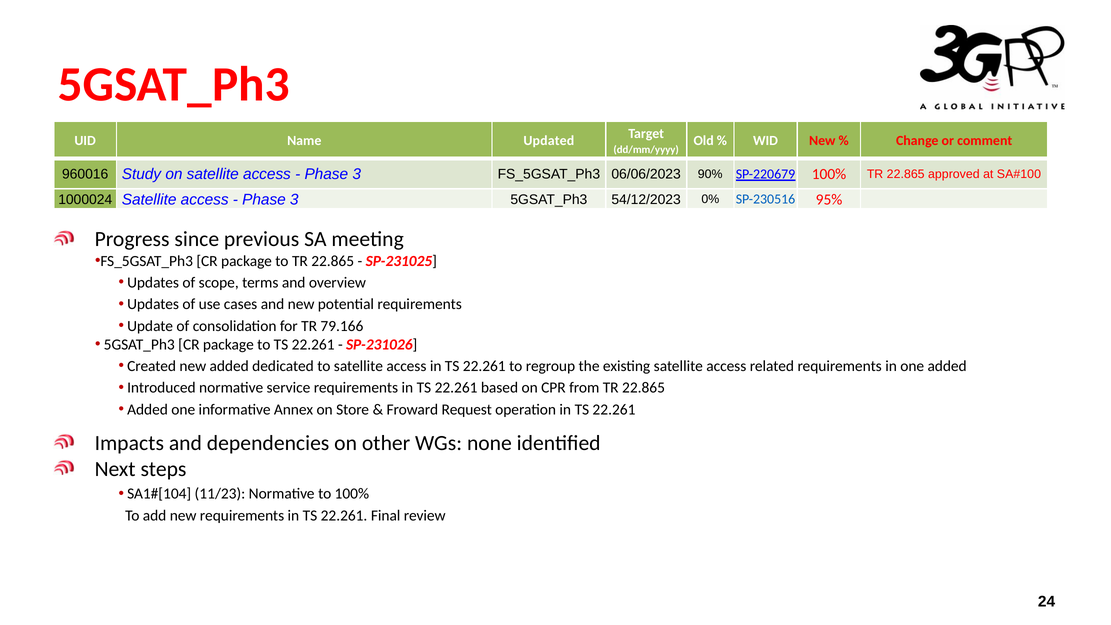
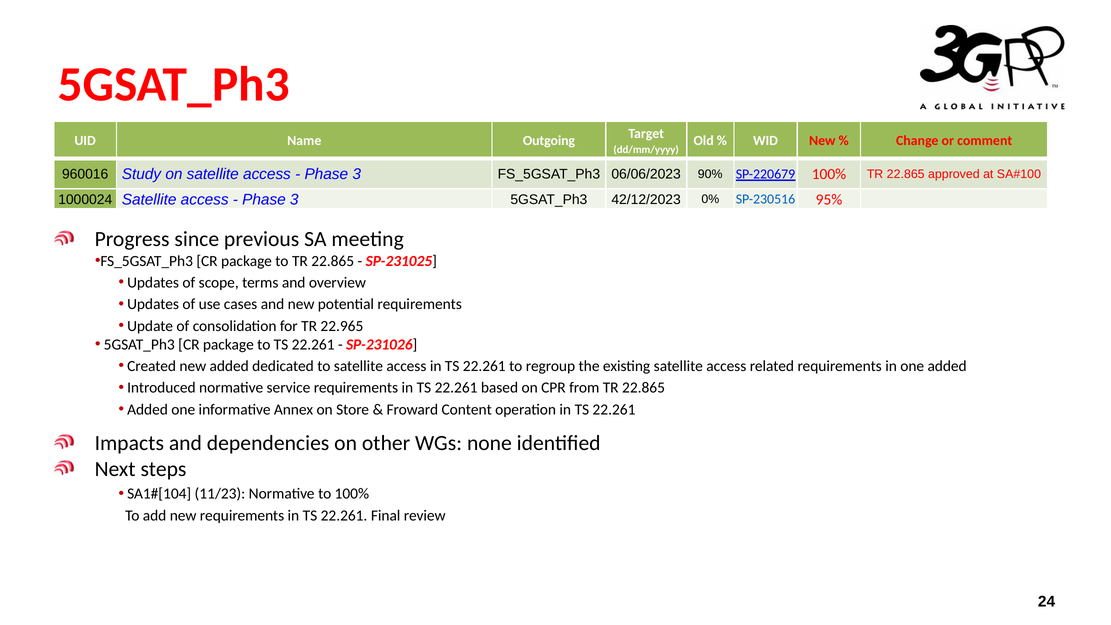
Updated: Updated -> Outgoing (549, 141)
54/12/2023: 54/12/2023 -> 42/12/2023 (646, 199)
79.166: 79.166 -> 22.965 (342, 326)
Request: Request -> Content (467, 410)
